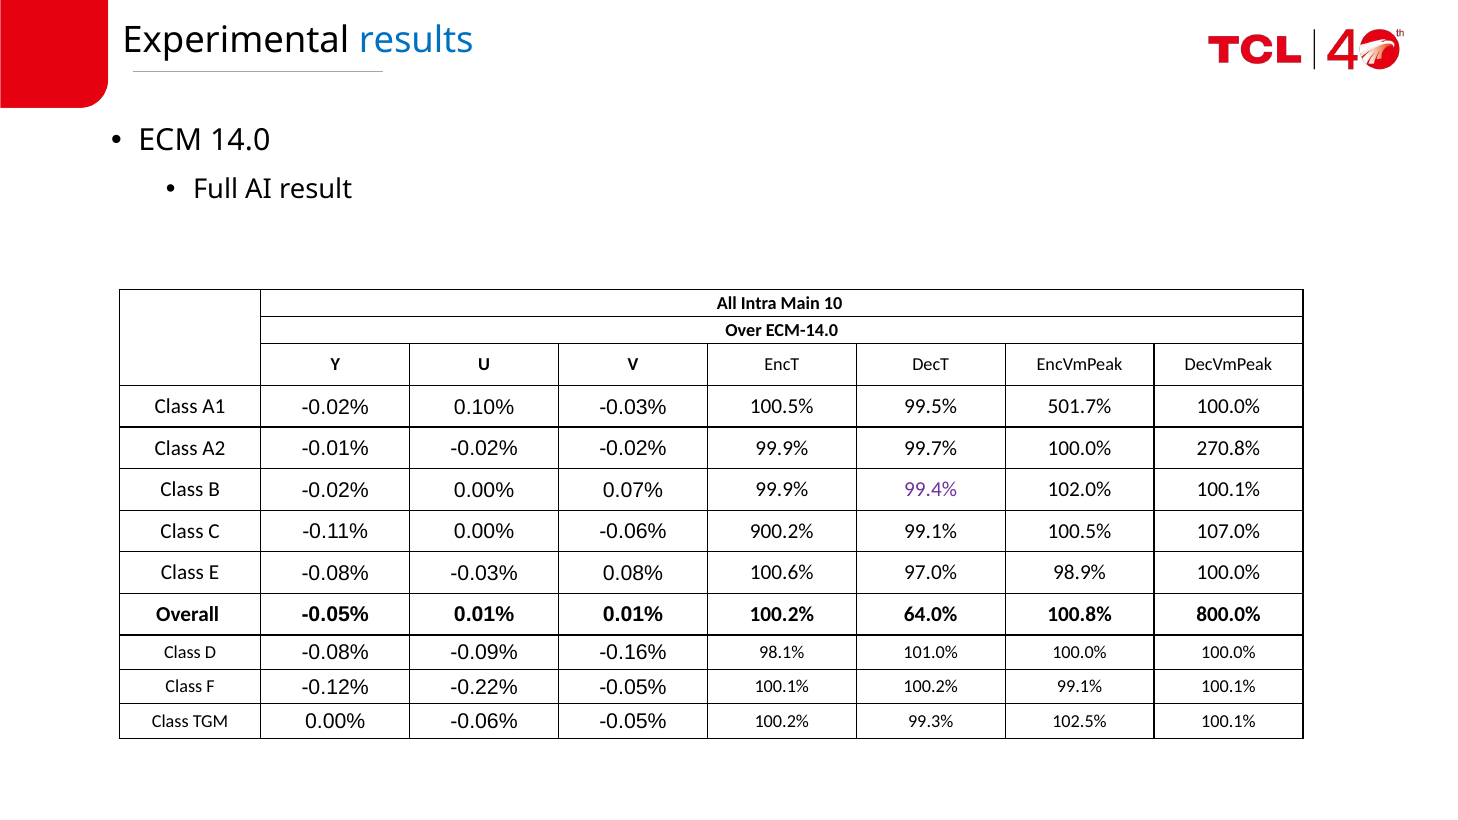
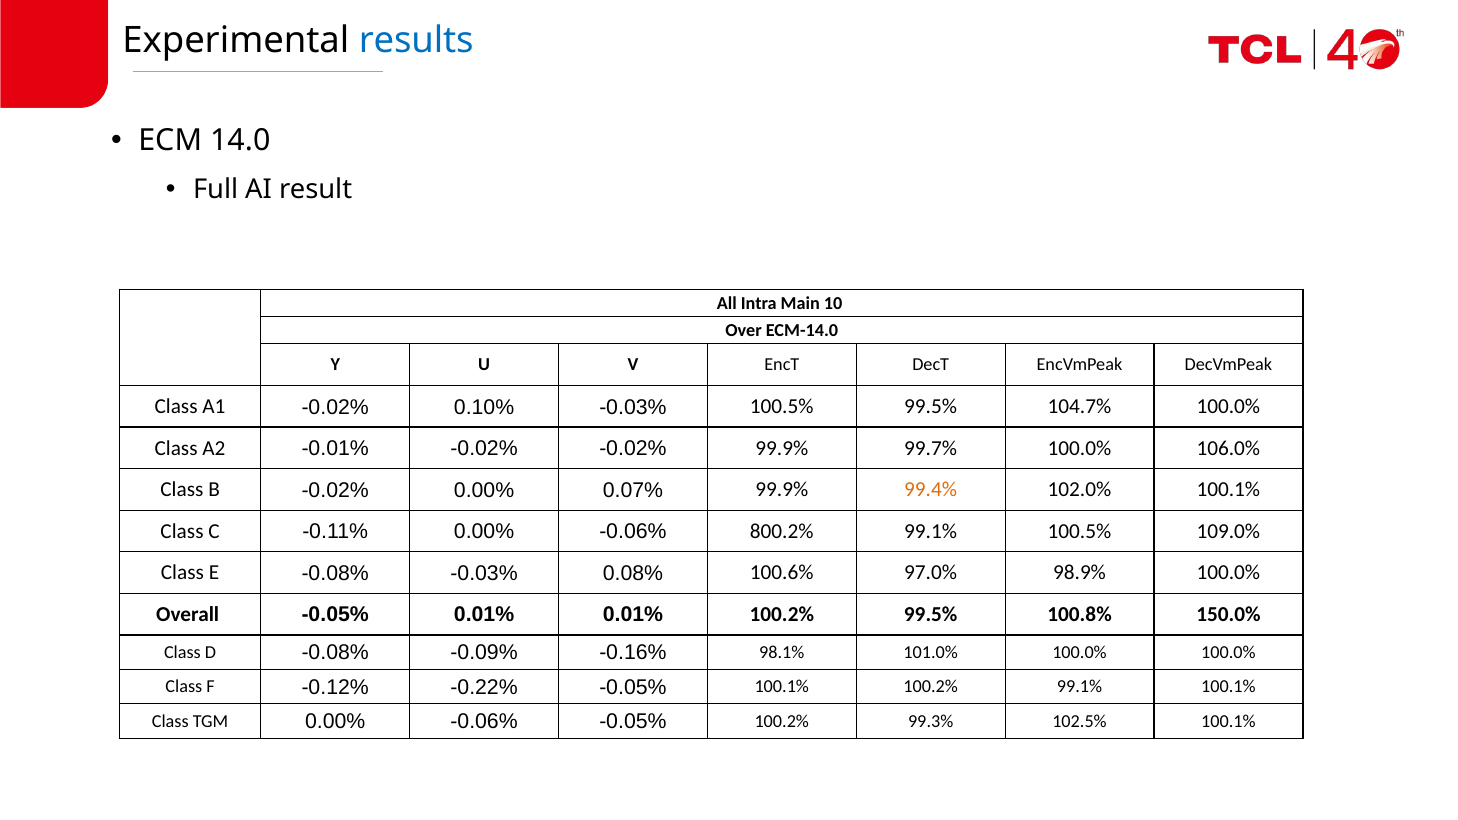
501.7%: 501.7% -> 104.7% (1079, 407)
270.8%: 270.8% -> 106.0% (1228, 448)
99.4% colour: purple -> orange (931, 490)
900.2%: 900.2% -> 800.2% (782, 531)
107.0%: 107.0% -> 109.0% (1228, 531)
100.2% 64.0%: 64.0% -> 99.5% (931, 614)
800.0%: 800.0% -> 150.0% (1228, 614)
